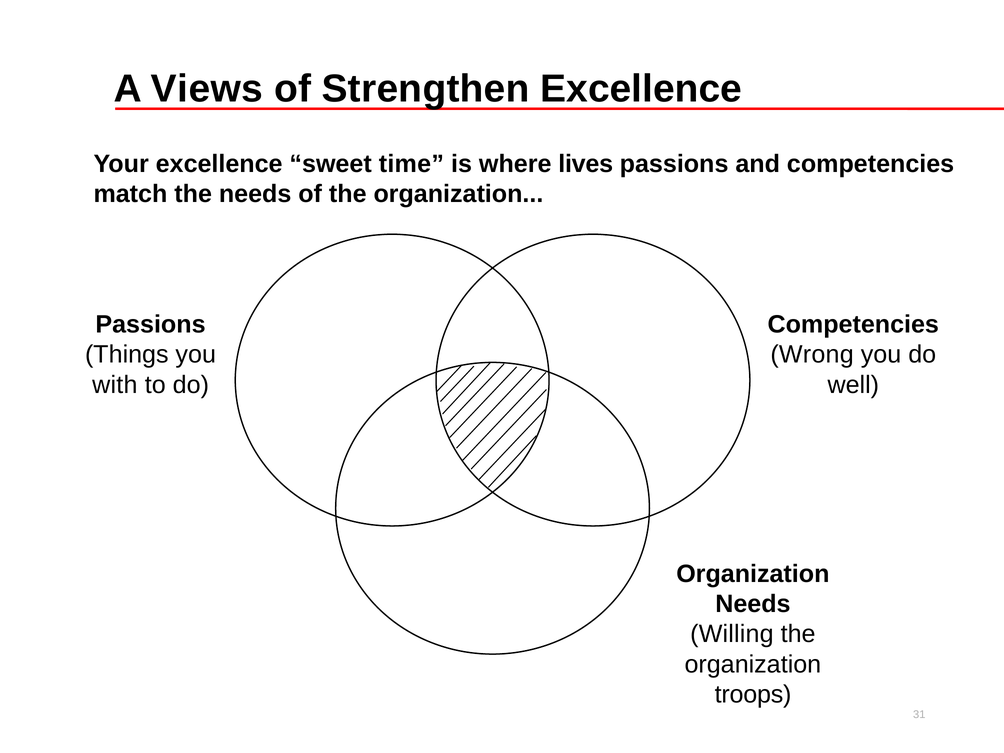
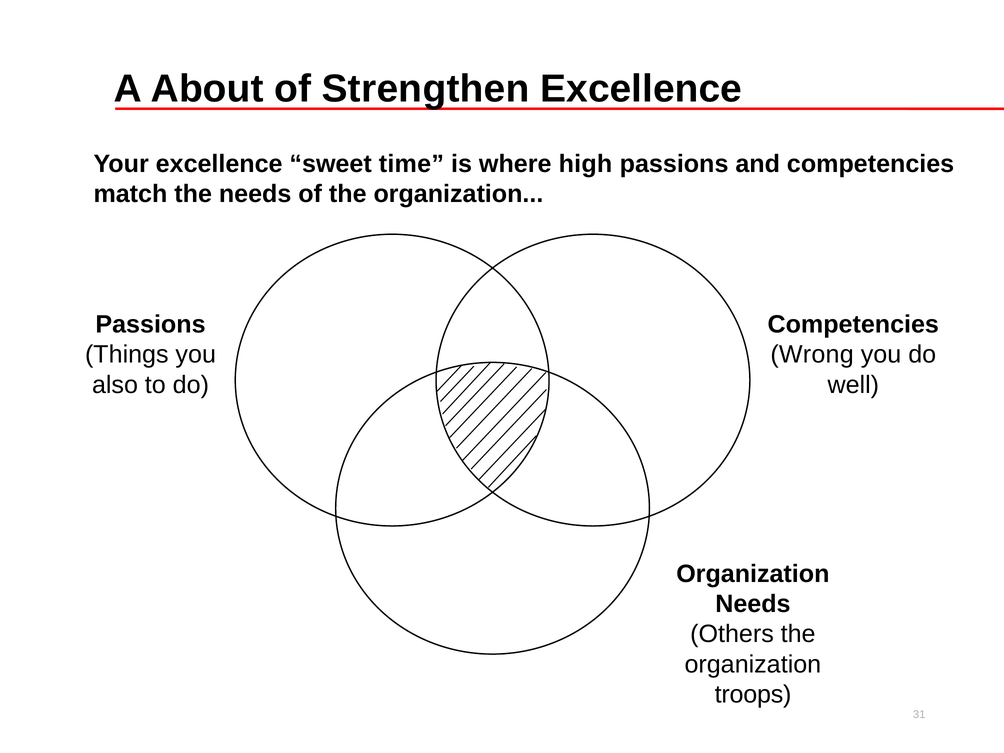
Views: Views -> About (207, 89)
lives: lives -> high (585, 164)
with: with -> also (115, 385)
Willing: Willing -> Others (732, 634)
